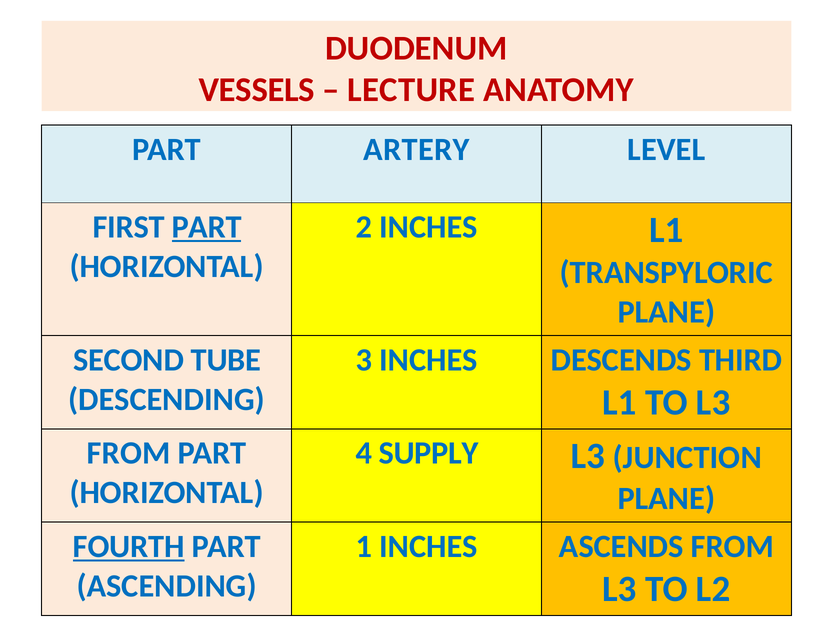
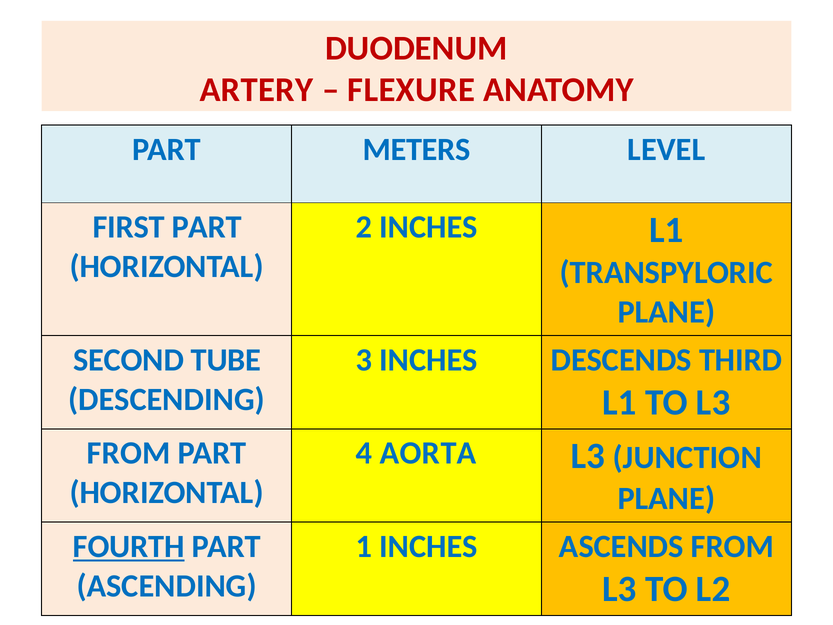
VESSELS: VESSELS -> ARTERY (256, 90)
LECTURE: LECTURE -> FLEXURE (411, 90)
ARTERY: ARTERY -> METERS (417, 149)
PART underline: present -> none (207, 227)
SUPPLY: SUPPLY -> AORTA (428, 453)
